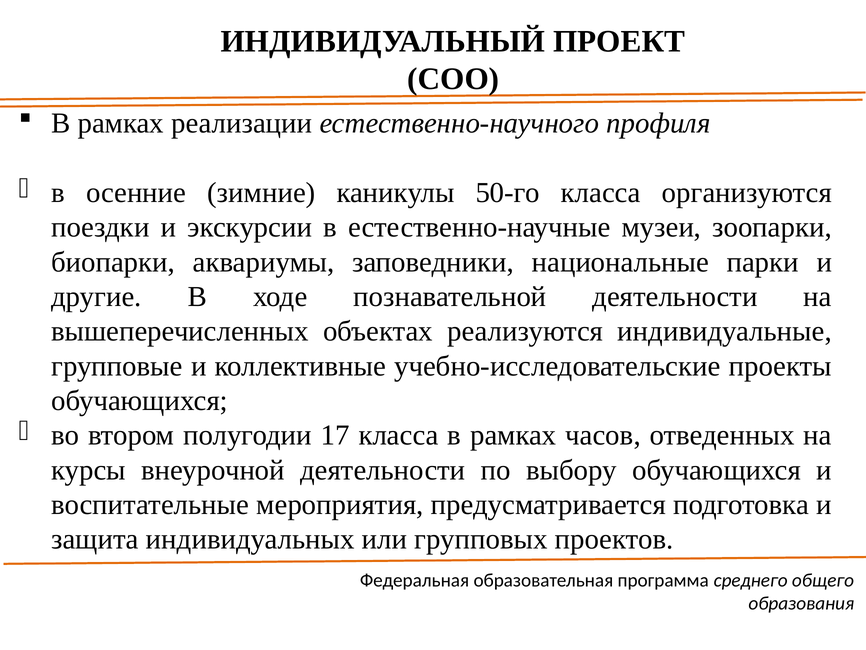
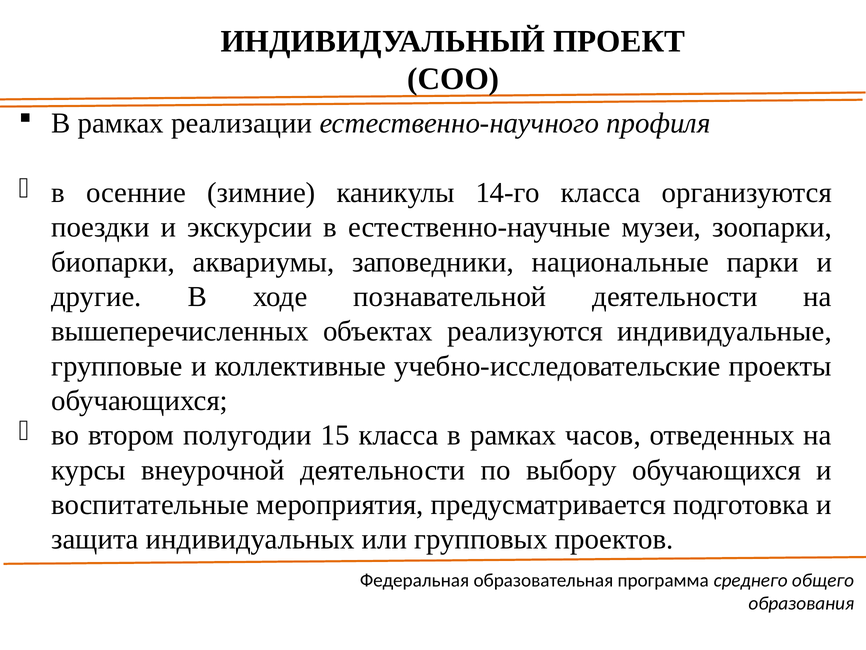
50-го: 50-го -> 14-го (508, 193)
17: 17 -> 15 (335, 435)
